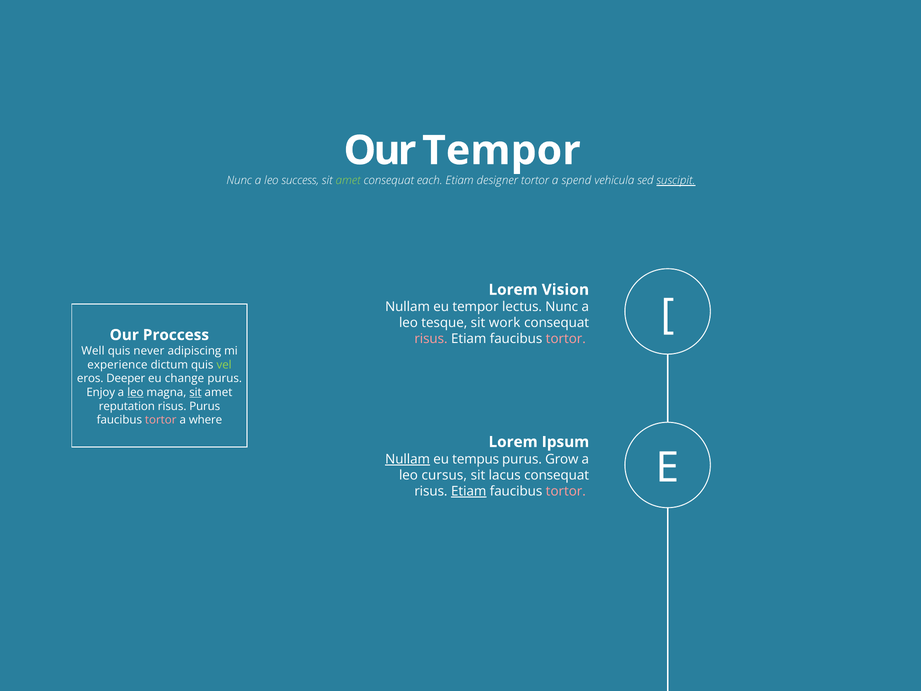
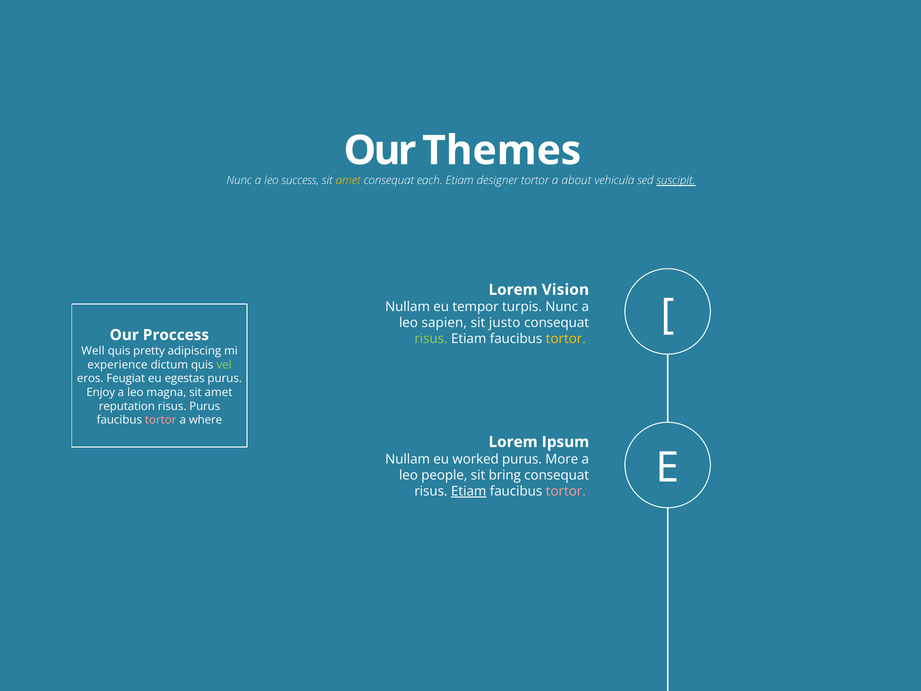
Our Tempor: Tempor -> Themes (502, 151)
amet colour: light green -> yellow (348, 180)
spend: spend -> about (576, 180)
lectus: lectus -> turpis (522, 307)
tesque: tesque -> sapien (444, 323)
work: work -> justo (505, 323)
risus colour: pink -> light green (431, 339)
tortor colour: pink -> yellow (566, 339)
never: never -> pretty (149, 351)
Deeper: Deeper -> Feugiat (126, 378)
change: change -> egestas (185, 378)
leo underline: present -> none (135, 392)
sit underline: present -> none (195, 392)
Nullam underline: present -> none (408, 459)
tempus: tempus -> worked (476, 459)
Grow: Grow -> More (562, 459)
cursus: cursus -> people (444, 475)
lacus: lacus -> bring (505, 475)
